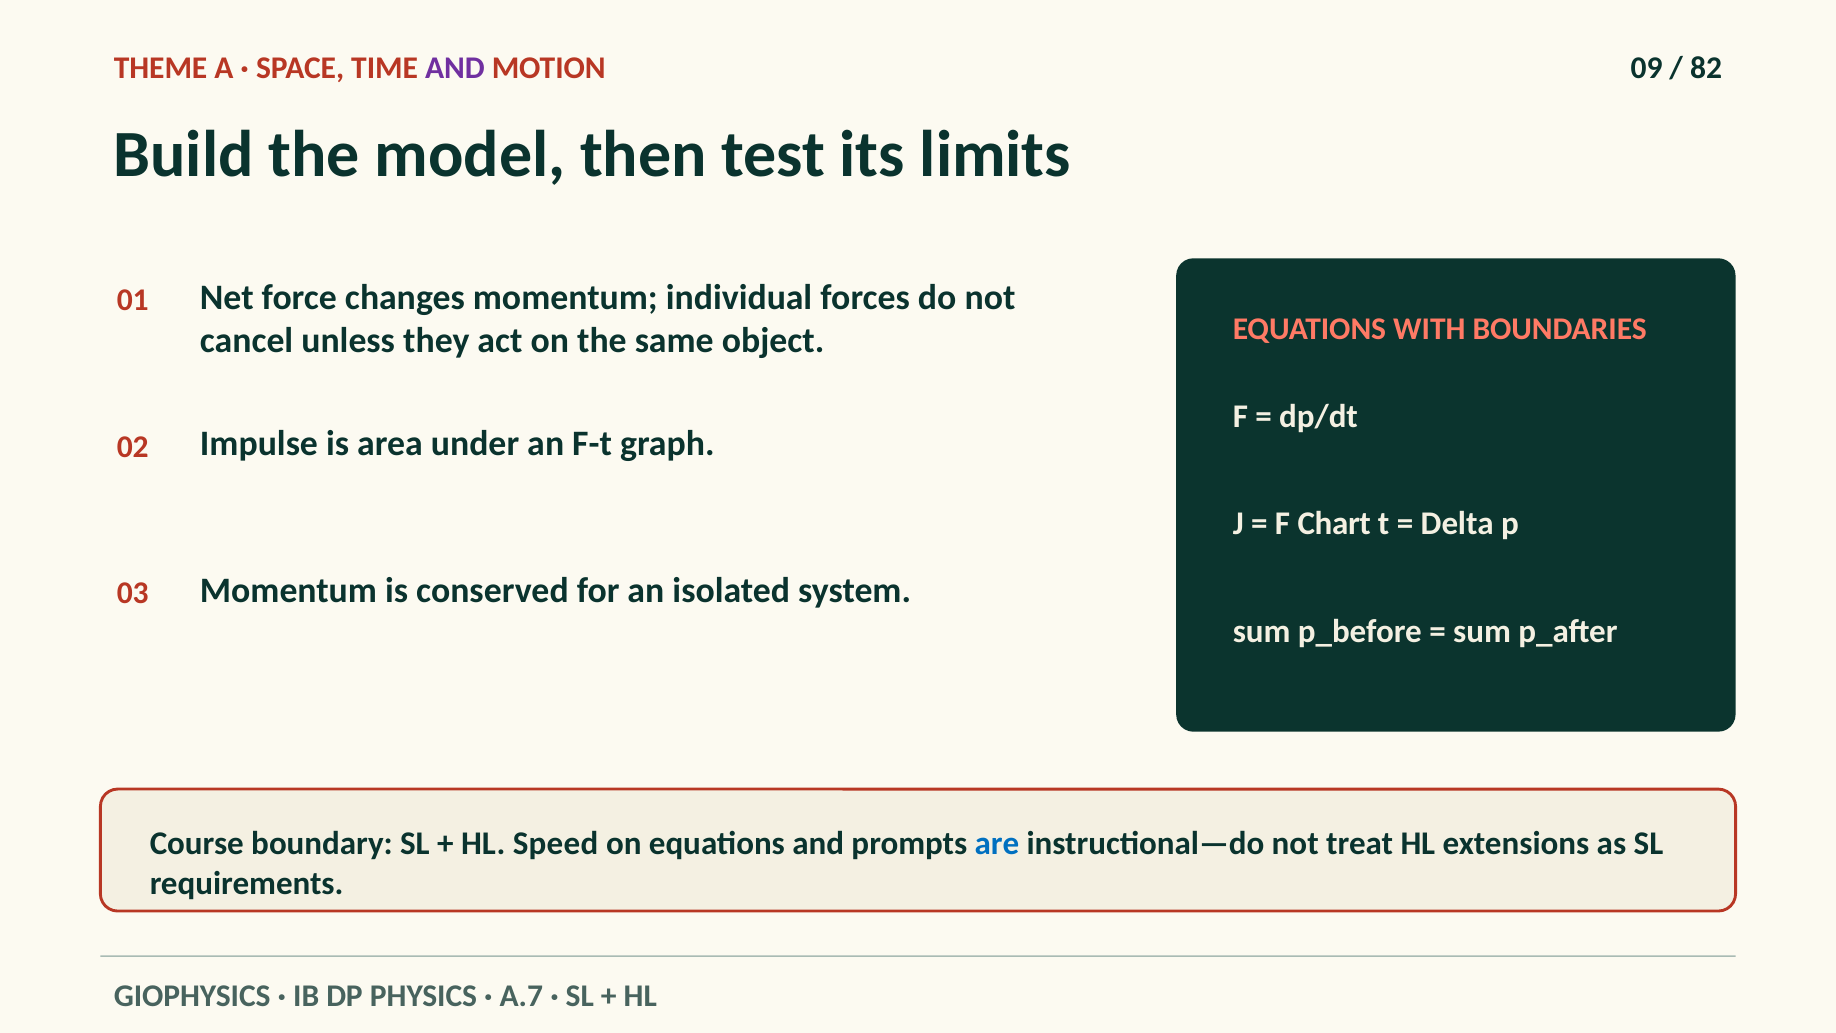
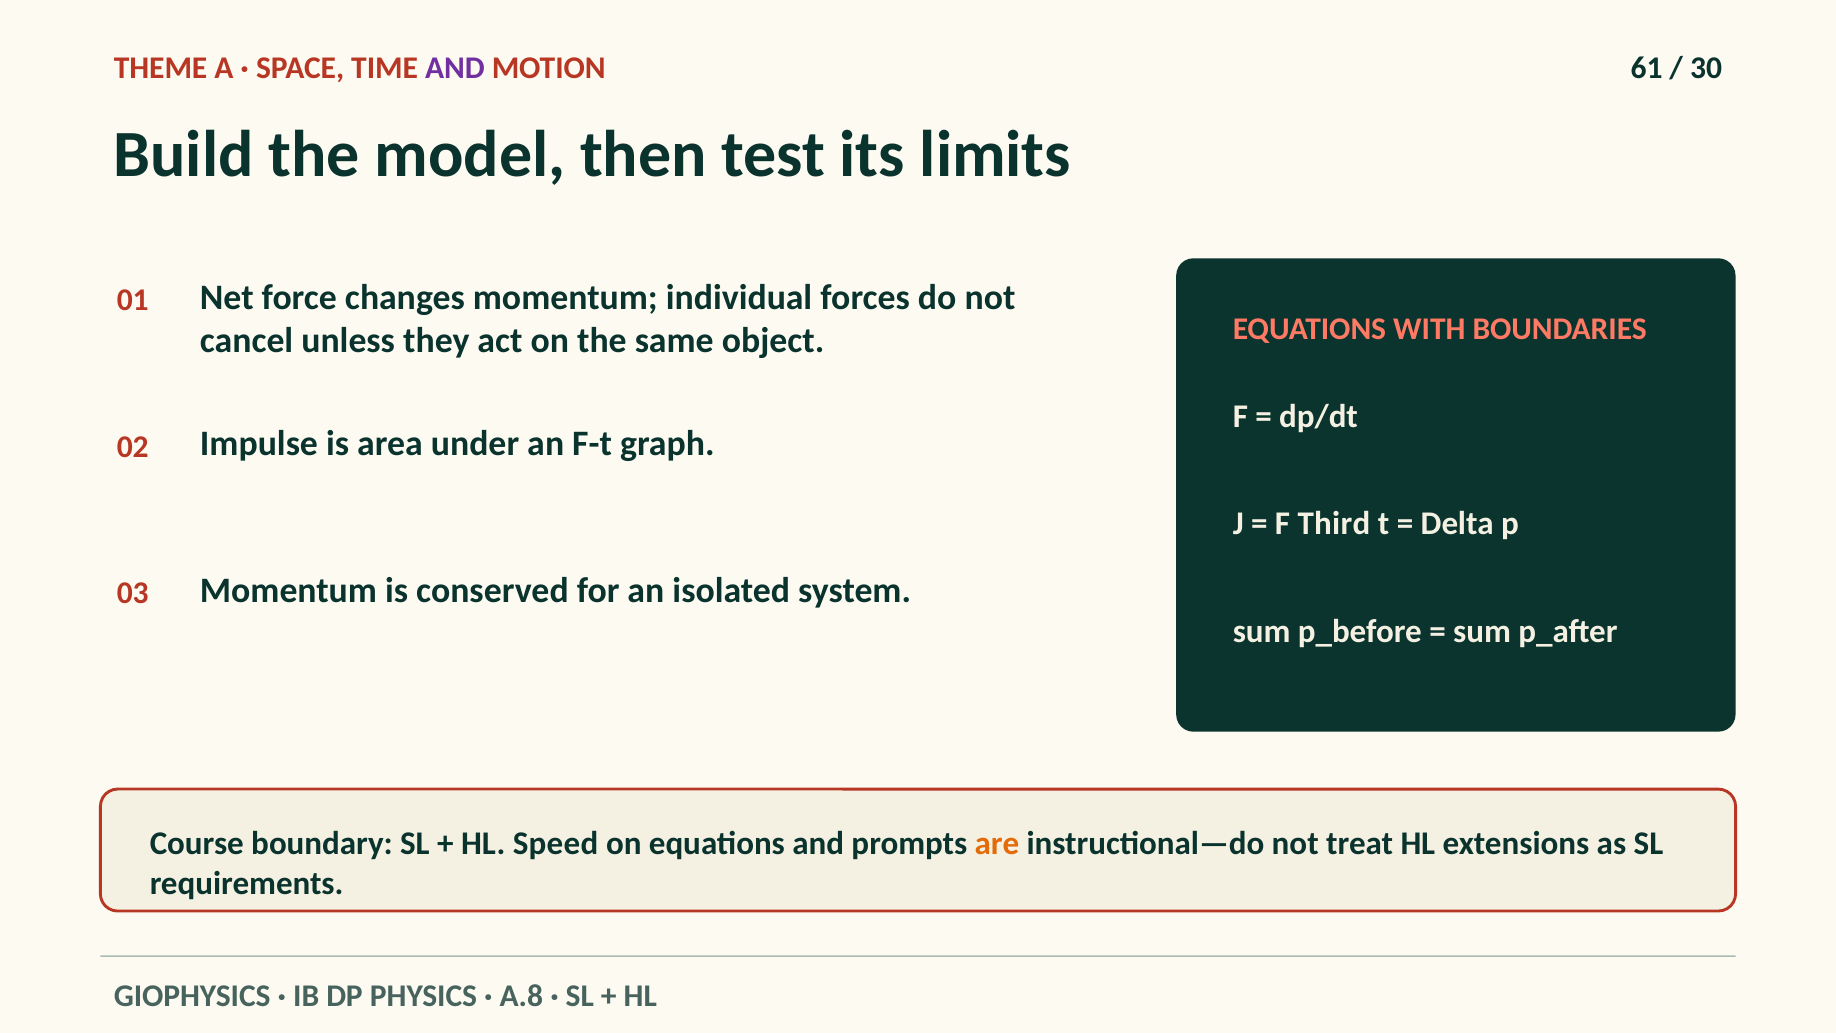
09: 09 -> 61 (1647, 68)
82: 82 -> 30 (1706, 68)
Chart: Chart -> Third (1334, 524)
are colour: blue -> orange (997, 844)
A.7: A.7 -> A.8 (521, 996)
